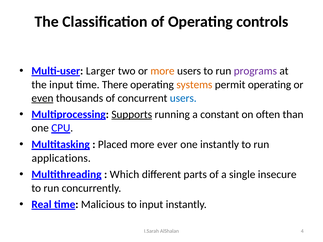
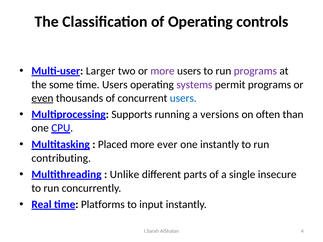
more colour: orange -> purple (162, 71)
the input: input -> some (61, 85)
time There: There -> Users (115, 85)
systems colour: orange -> purple (194, 85)
permit operating: operating -> programs (270, 85)
Supports underline: present -> none (132, 114)
constant: constant -> versions (220, 114)
applications: applications -> contributing (61, 158)
Which: Which -> Unlike (124, 175)
Malicious: Malicious -> Platforms (103, 205)
